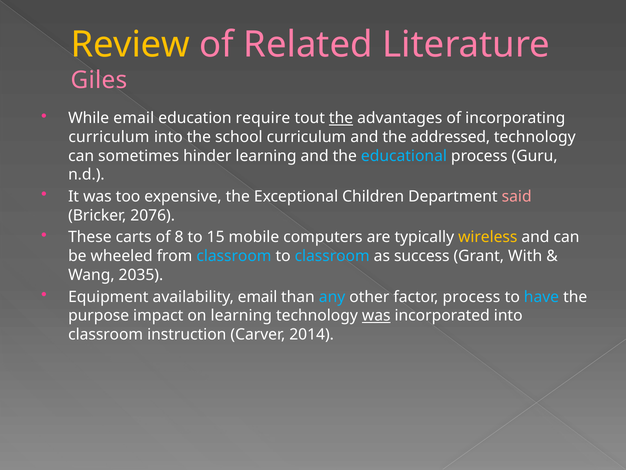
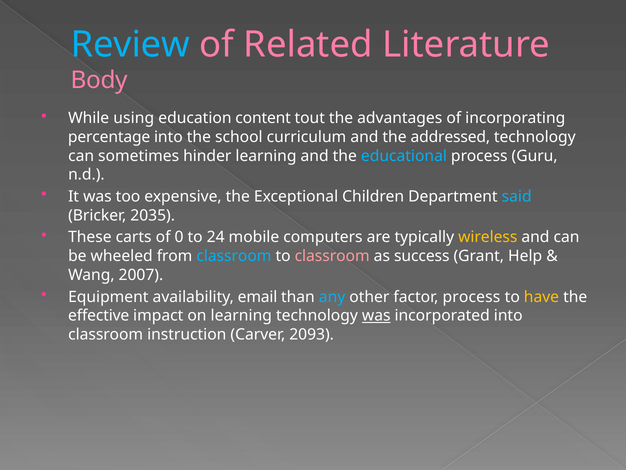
Review colour: yellow -> light blue (130, 45)
Giles: Giles -> Body (99, 80)
While email: email -> using (134, 118)
require: require -> content (263, 118)
the underline: present -> none (341, 118)
curriculum: curriculum -> percentage (109, 137)
said colour: pink -> light blue (517, 196)
2076: 2076 -> 2035 (153, 215)
8: 8 -> 0 (179, 237)
15: 15 -> 24 (216, 237)
classroom colour: light blue -> pink (332, 256)
With: With -> Help (525, 256)
2035: 2035 -> 2007 (141, 275)
have colour: light blue -> yellow (541, 297)
purpose: purpose -> effective (99, 315)
2014: 2014 -> 2093 (312, 334)
